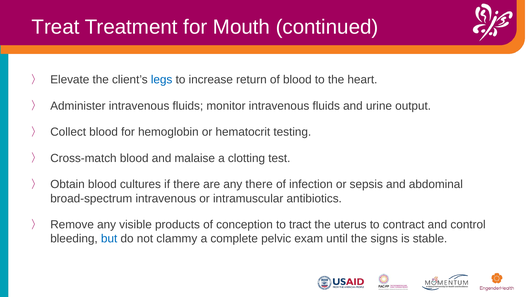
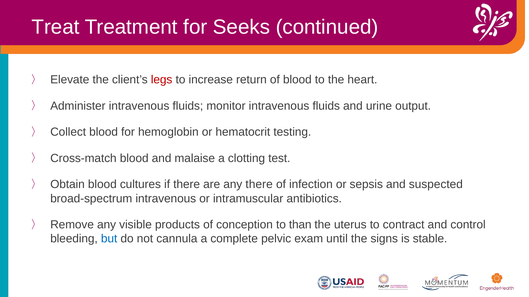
Mouth: Mouth -> Seeks (241, 27)
legs colour: blue -> red (162, 80)
abdominal: abdominal -> suspected (436, 185)
tract: tract -> than (300, 225)
clammy: clammy -> cannula (177, 239)
